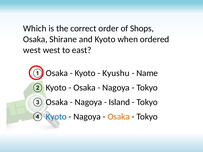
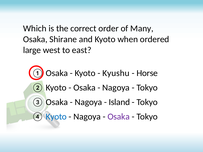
Shops: Shops -> Many (142, 28)
west: west -> large (32, 50)
Name: Name -> Horse (147, 73)
Osaka colour: orange -> purple (119, 117)
